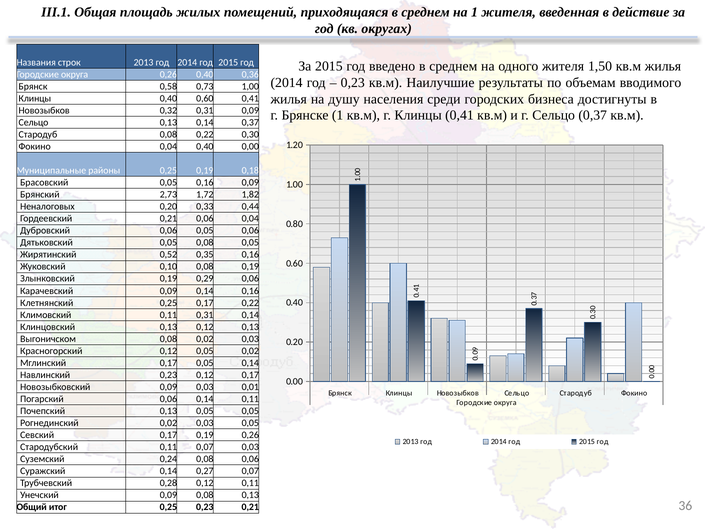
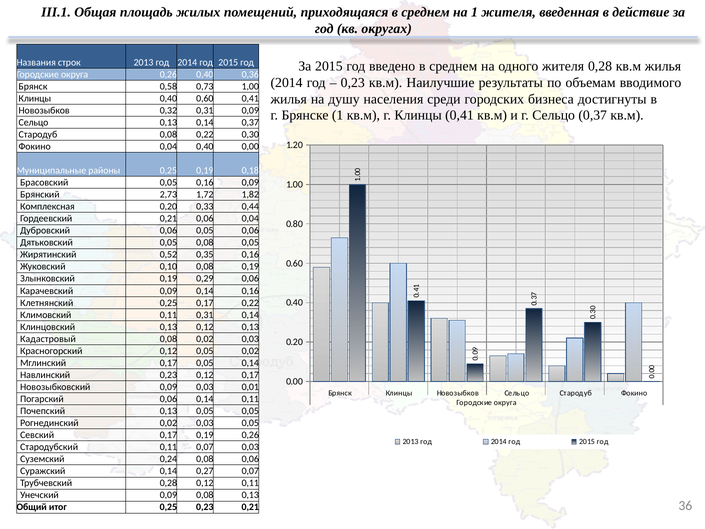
жителя 1,50: 1,50 -> 0,28 (600, 66)
Неналоговых: Неналоговых -> Комплексная (47, 207)
Выгоничском: Выгоничском -> Кадастровый (48, 339)
